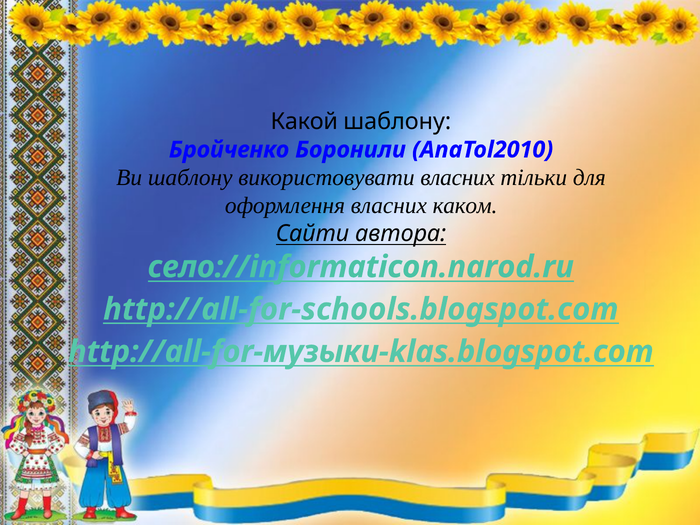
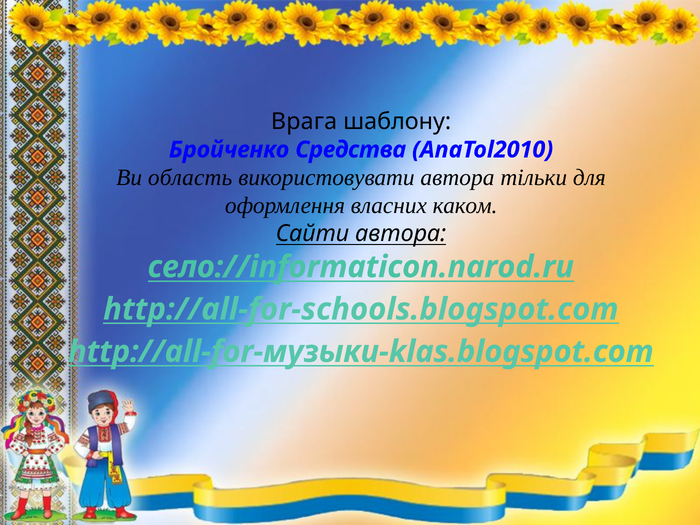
Какой: Какой -> Врага (304, 122)
Боронили: Боронили -> Средства (351, 150)
Ви шаблону: шаблону -> область (190, 178)
використовувати власних: власних -> автора (457, 178)
